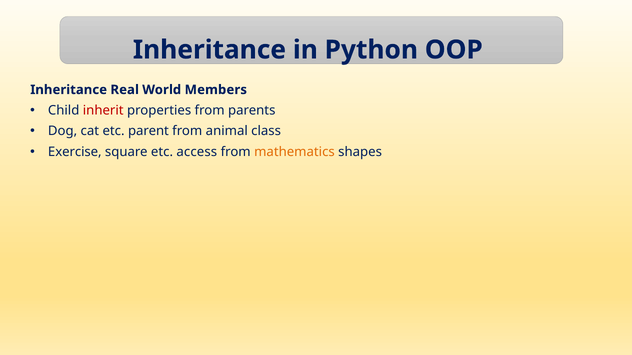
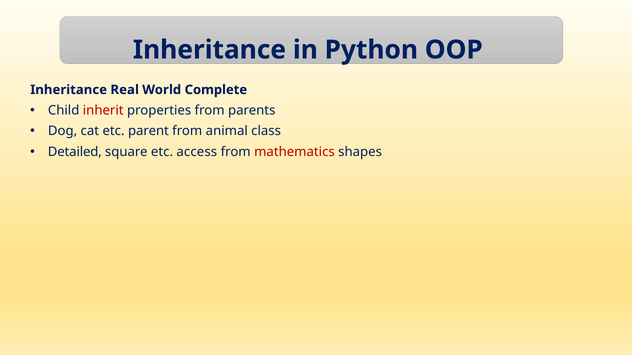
Members: Members -> Complete (216, 90)
Exercise: Exercise -> Detailed (75, 152)
mathematics colour: orange -> red (294, 152)
